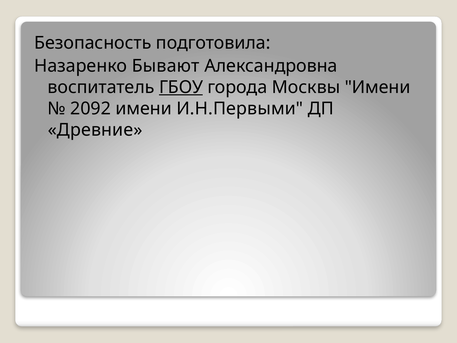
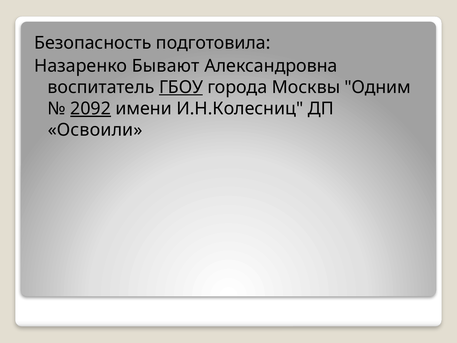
Москвы Имени: Имени -> Одним (378, 87)
2092 underline: none -> present (91, 109)
И.Н.Первыми: И.Н.Первыми -> И.Н.Колесниц (240, 109)
Древние: Древние -> Освоили (95, 130)
